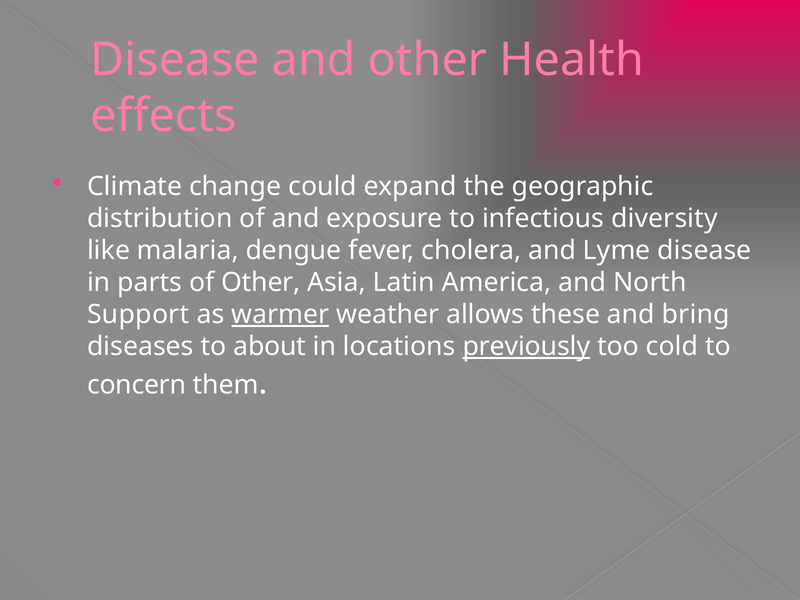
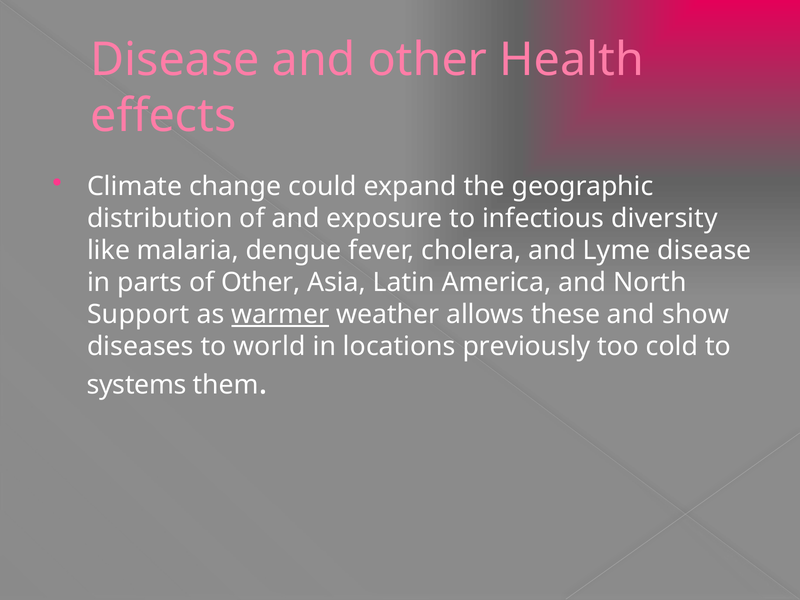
bring: bring -> show (696, 315)
about: about -> world (269, 347)
previously underline: present -> none (526, 347)
concern: concern -> systems (137, 385)
